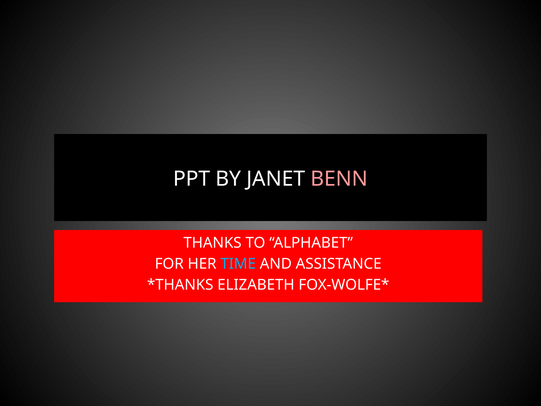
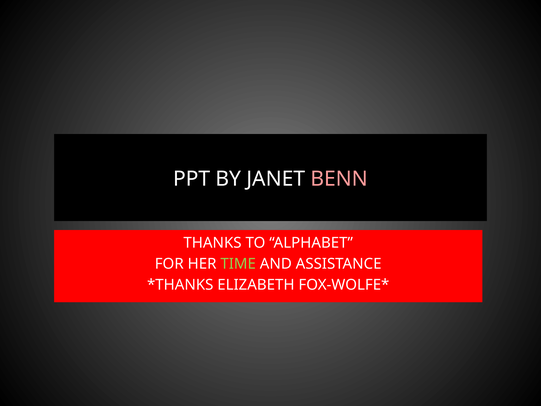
TIME colour: light blue -> light green (238, 264)
